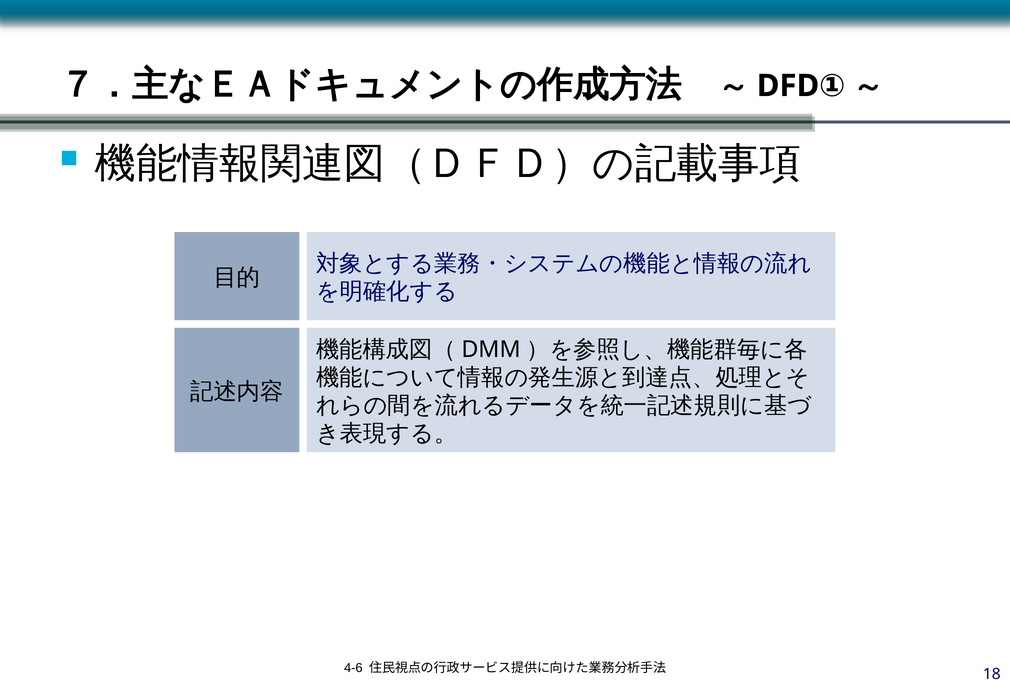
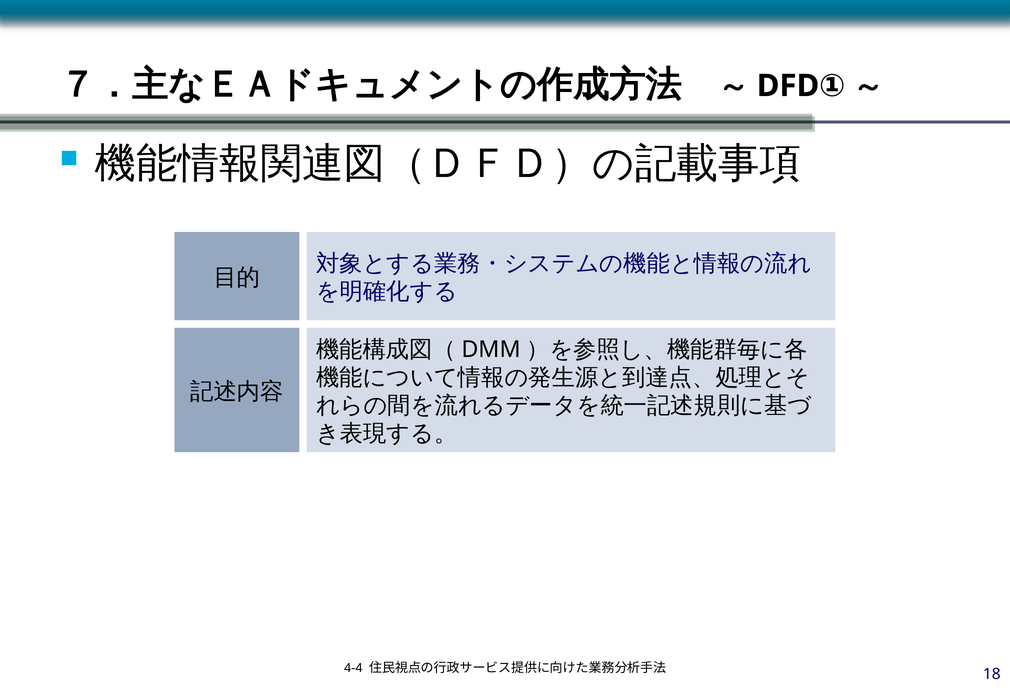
4-6: 4-6 -> 4-4 (353, 668)
